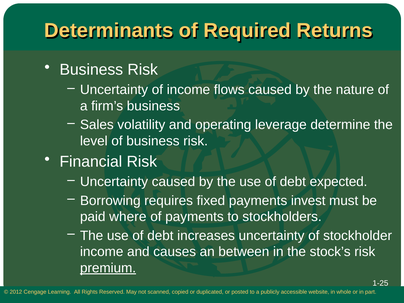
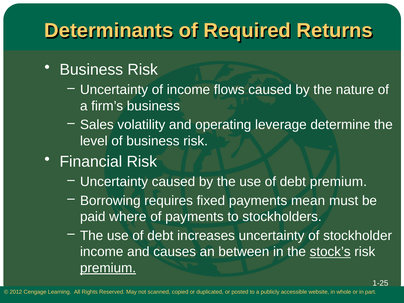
debt expected: expected -> premium (338, 182)
invest: invest -> mean (308, 201)
stock’s underline: none -> present (330, 252)
